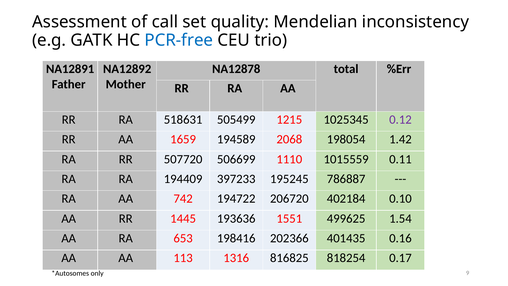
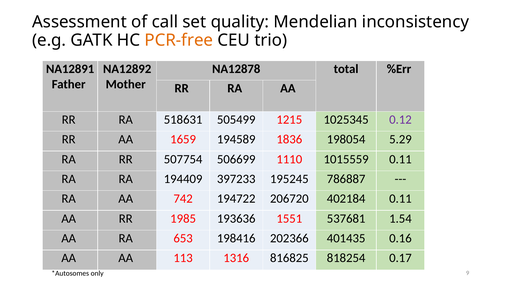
PCR-free colour: blue -> orange (179, 40)
2068: 2068 -> 1836 (289, 139)
1.42: 1.42 -> 5.29 (400, 139)
507720: 507720 -> 507754 (183, 159)
402184 0.10: 0.10 -> 0.11 (400, 199)
1445: 1445 -> 1985 (183, 218)
499625: 499625 -> 537681 (346, 218)
